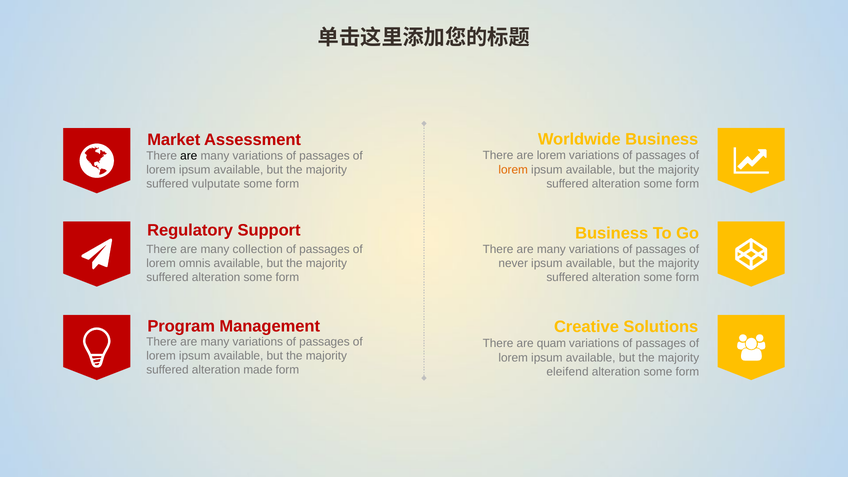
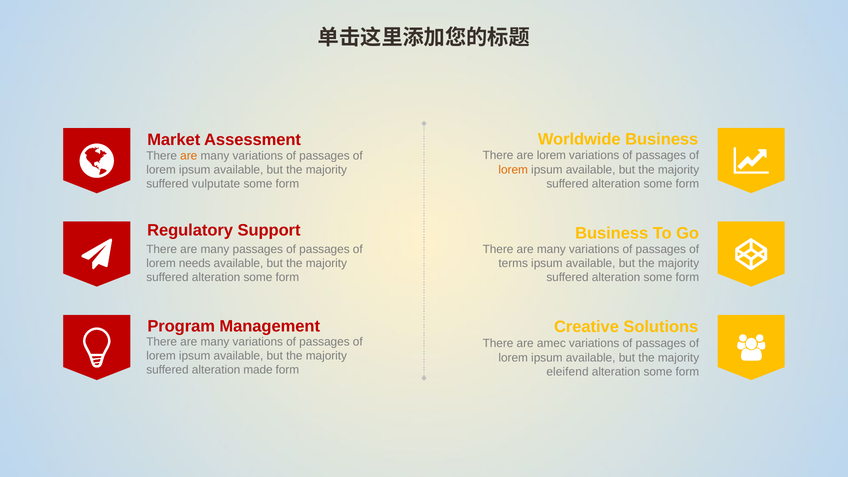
are colour: black -> orange (189, 156)
many collection: collection -> passages (258, 249)
omnis: omnis -> needs (195, 263)
never: never -> terms (513, 263)
quam: quam -> amec (551, 343)
